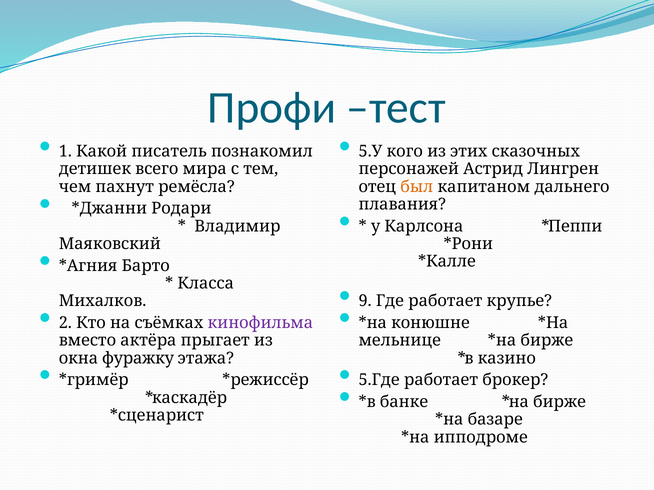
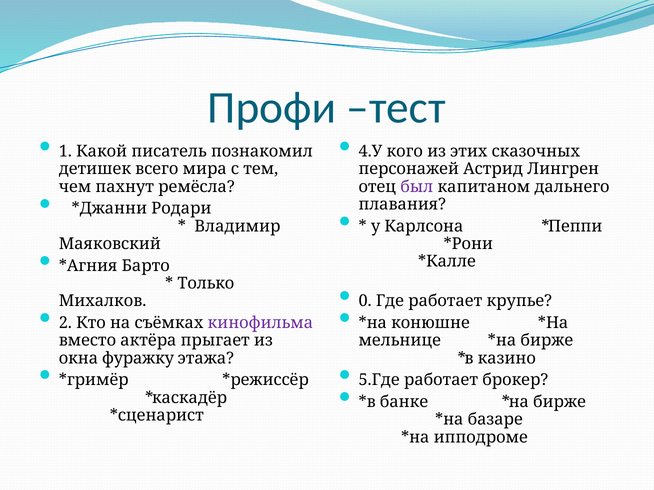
5.У: 5.У -> 4.У (370, 152)
был colour: orange -> purple (417, 187)
Класса: Класса -> Только (206, 284)
9: 9 -> 0 (365, 301)
